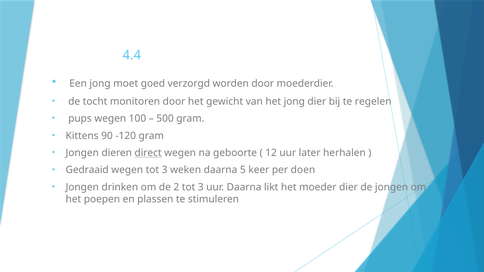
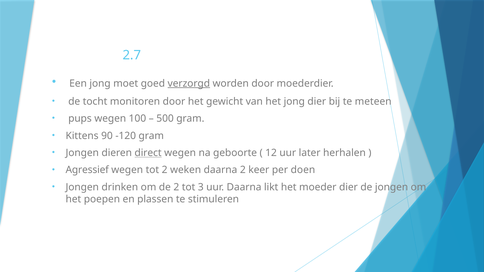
4.4: 4.4 -> 2.7 (132, 55)
verzorgd underline: none -> present (189, 84)
regelen: regelen -> meteen (373, 101)
Gedraaid: Gedraaid -> Agressief (87, 170)
wegen tot 3: 3 -> 2 (165, 170)
daarna 5: 5 -> 2 (243, 170)
